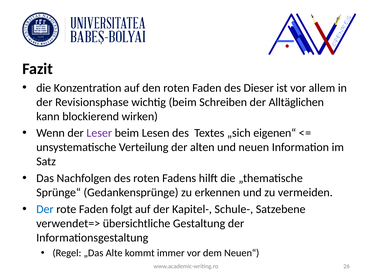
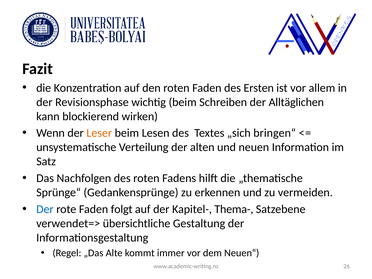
Dieser: Dieser -> Ersten (259, 88)
Leser colour: purple -> orange (99, 133)
eigenen“: eigenen“ -> bringen“ (275, 133)
Schule-: Schule- -> Thema- (234, 209)
